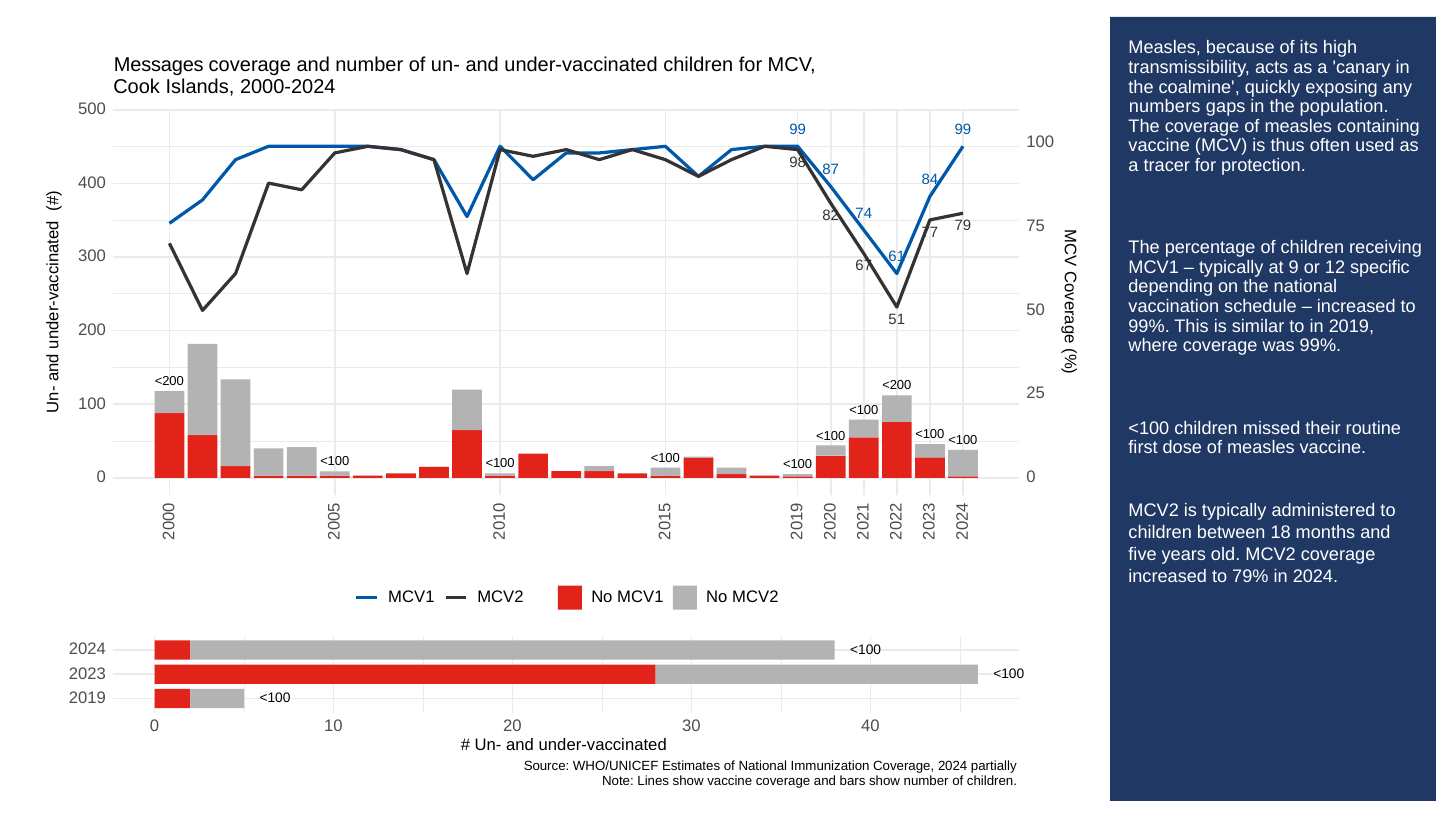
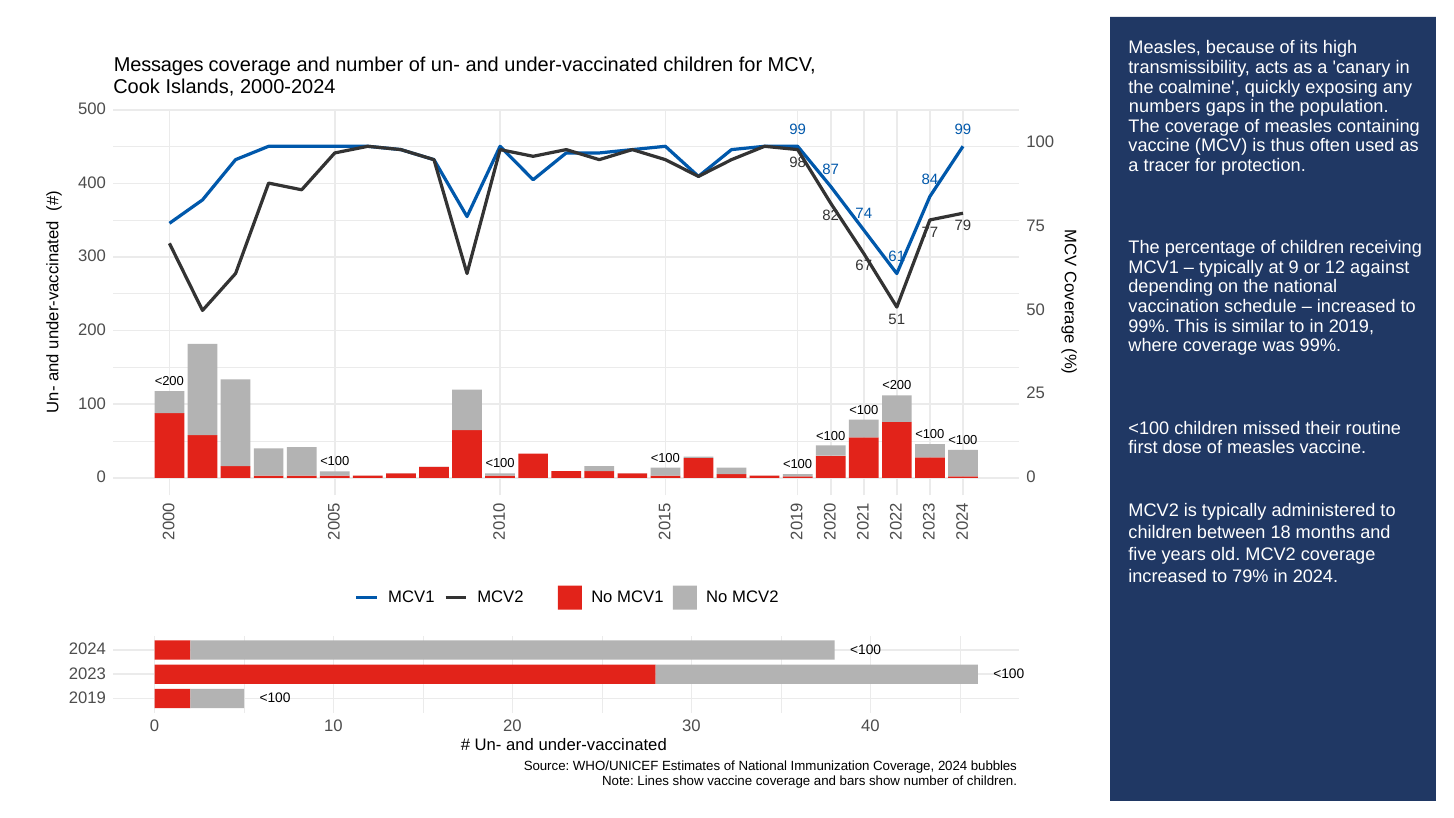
specific: specific -> against (1380, 267)
partially: partially -> bubbles (994, 766)
